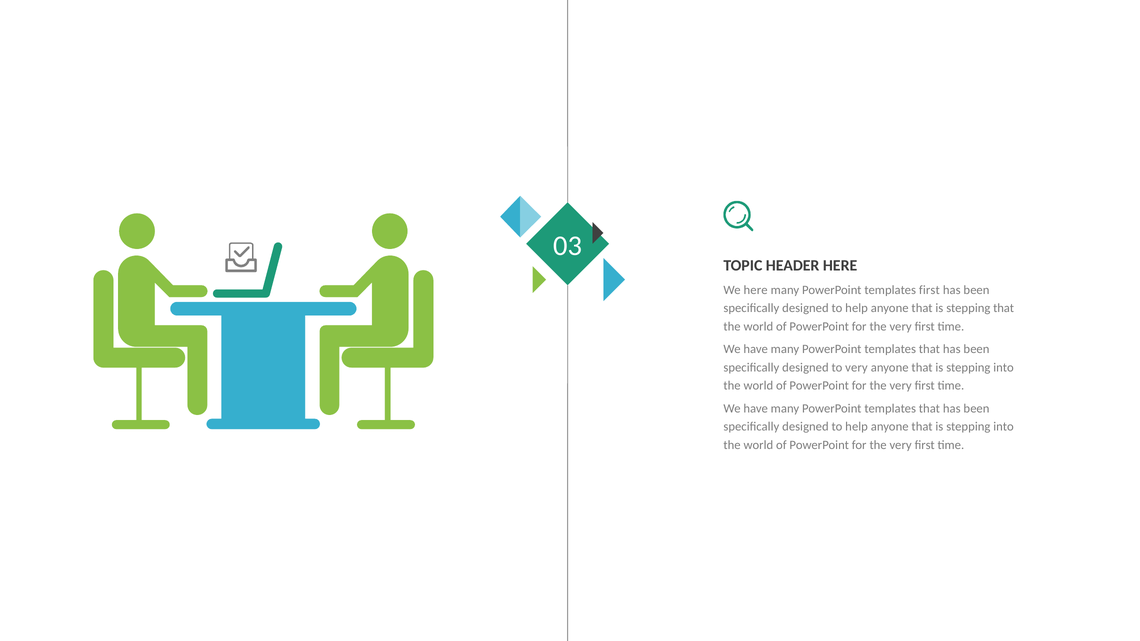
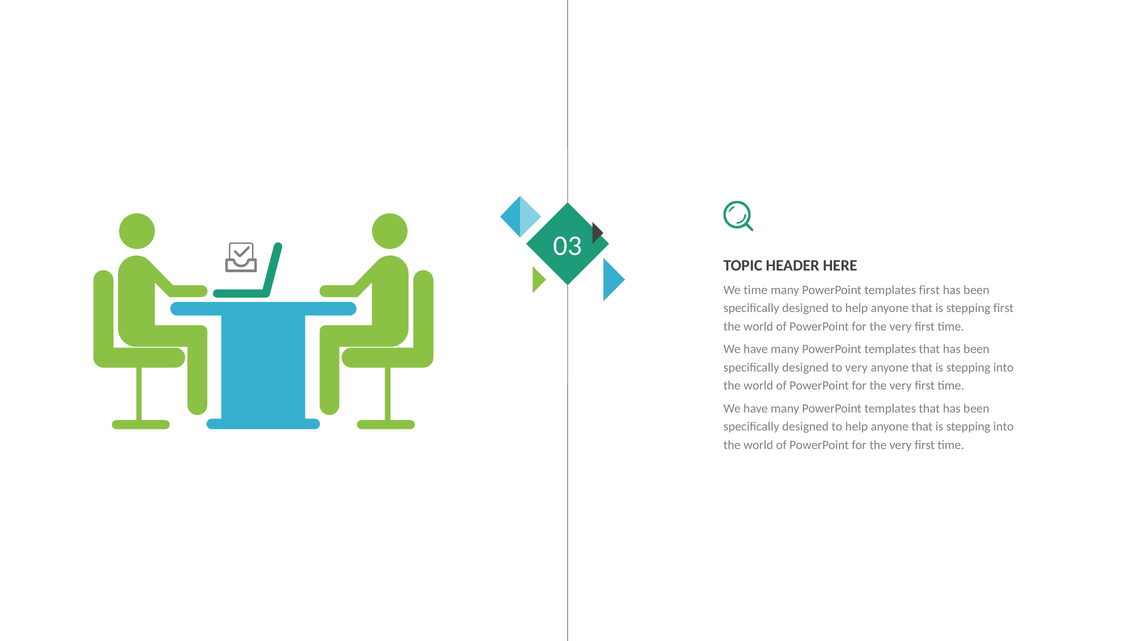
We here: here -> time (756, 290)
stepping that: that -> first (1004, 308)
